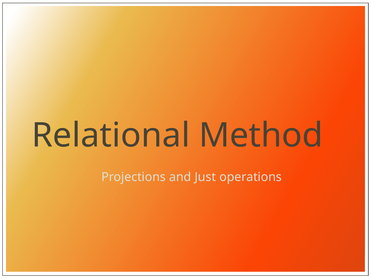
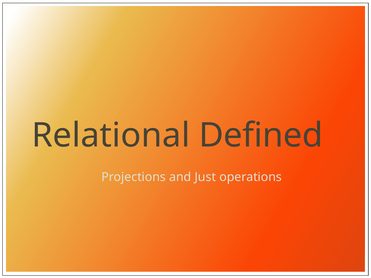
Method: Method -> Defined (261, 136)
